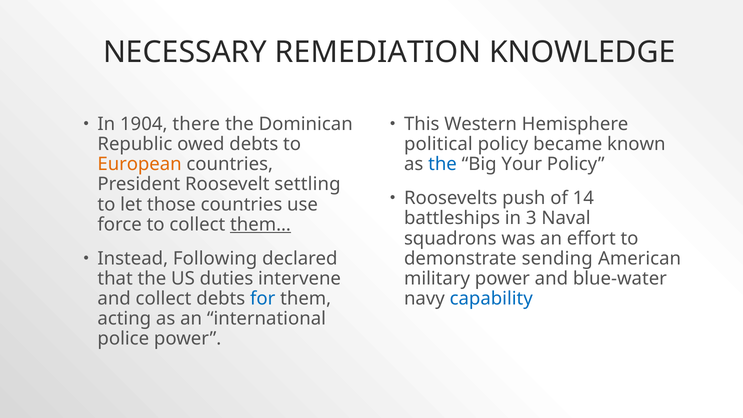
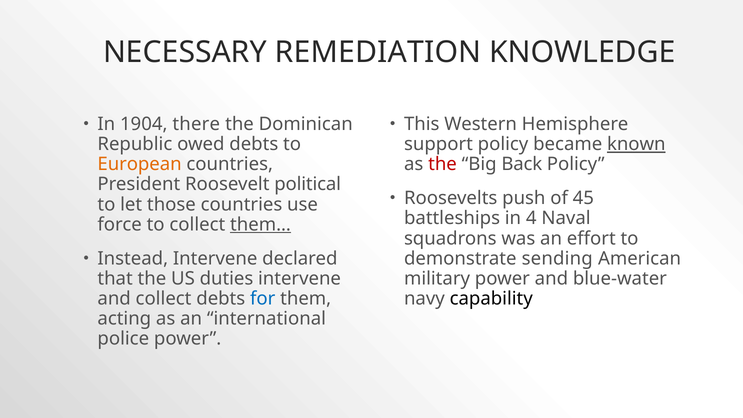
political: political -> support (438, 144)
known underline: none -> present (636, 144)
the colour: blue -> red (443, 164)
Your: Your -> Back (522, 164)
settling: settling -> political (308, 184)
14: 14 -> 45 (583, 198)
3: 3 -> 4 (531, 218)
Instead Following: Following -> Intervene (215, 258)
capability colour: blue -> black (491, 299)
